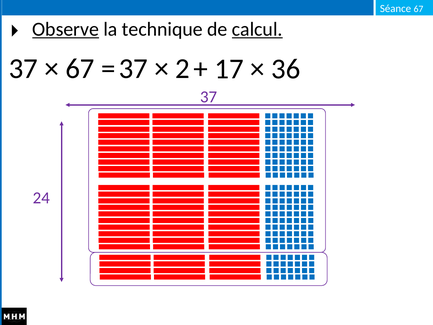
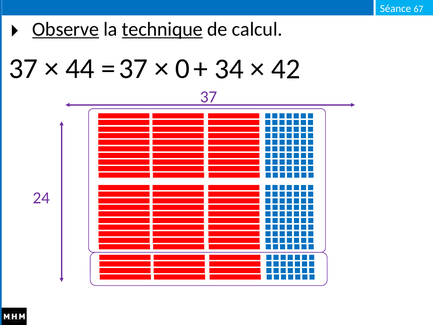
technique underline: none -> present (162, 29)
calcul underline: present -> none (257, 29)
67: 67 -> 44 (80, 69)
2: 2 -> 0 (183, 69)
17: 17 -> 34 (229, 69)
36: 36 -> 42 (286, 69)
